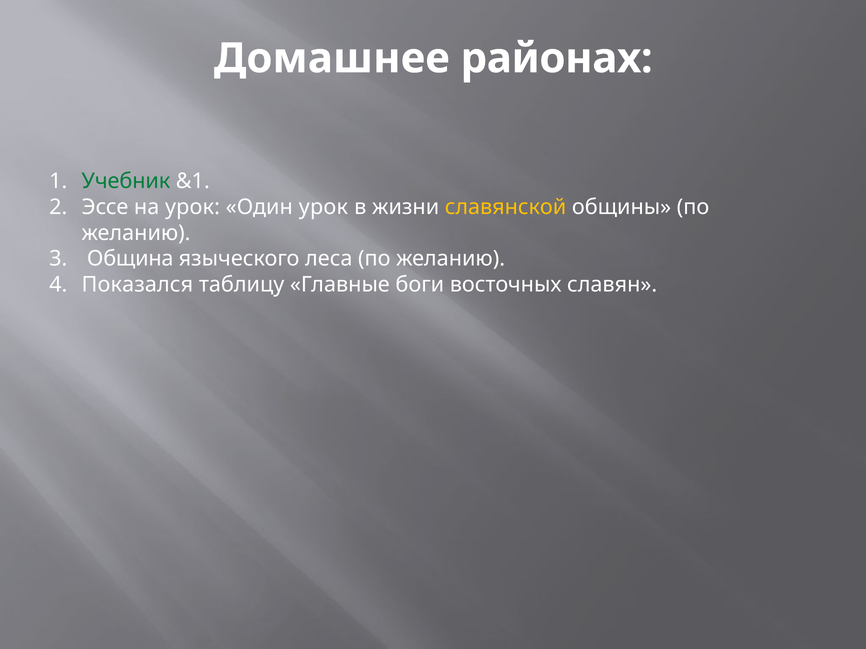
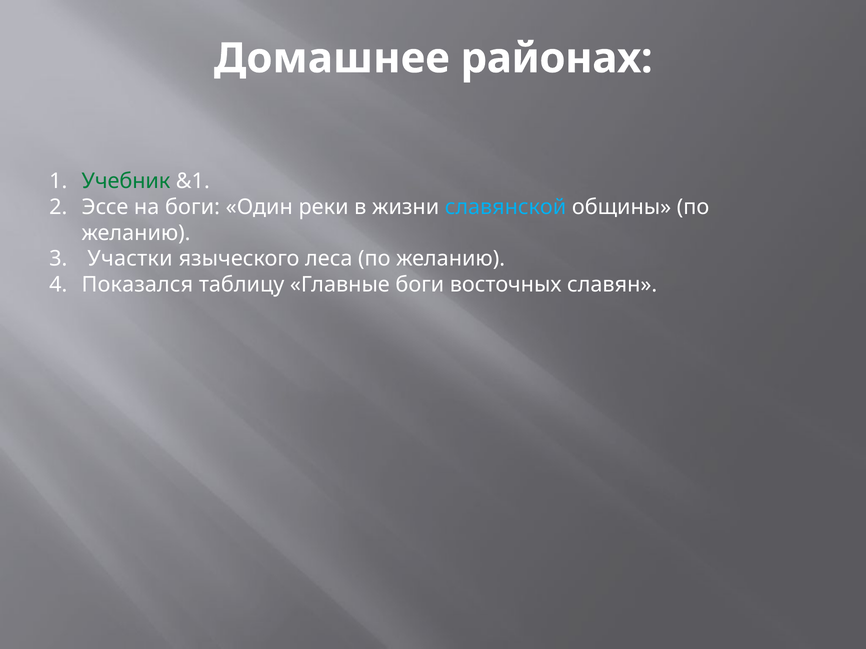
на урок: урок -> боги (193, 207)
Один урок: урок -> реки (324, 207)
славянской colour: yellow -> light blue (506, 207)
Община: Община -> Участки (130, 259)
